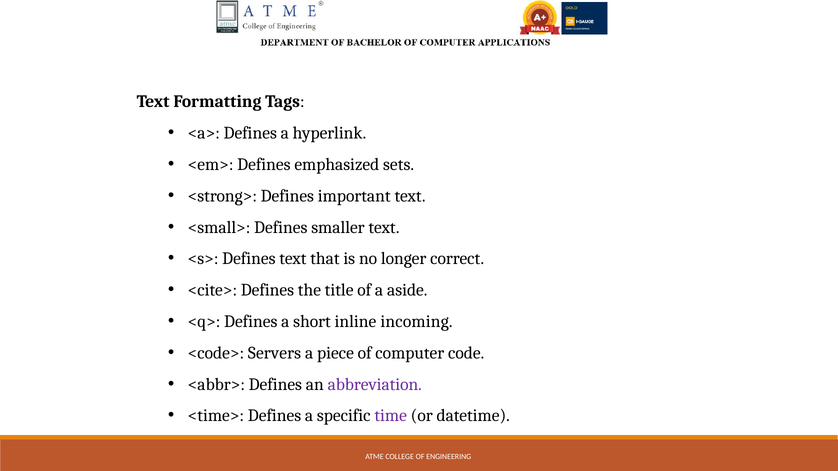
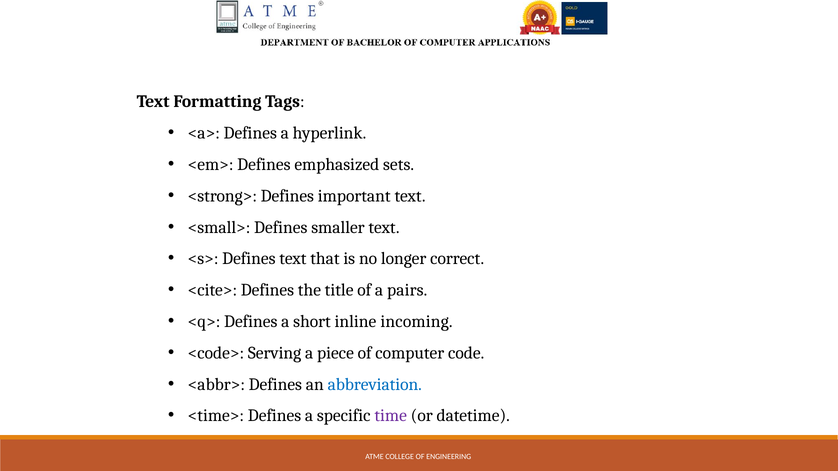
aside: aside -> pairs (407, 290)
Servers: Servers -> Serving (275, 353)
abbreviation colour: purple -> blue (375, 385)
